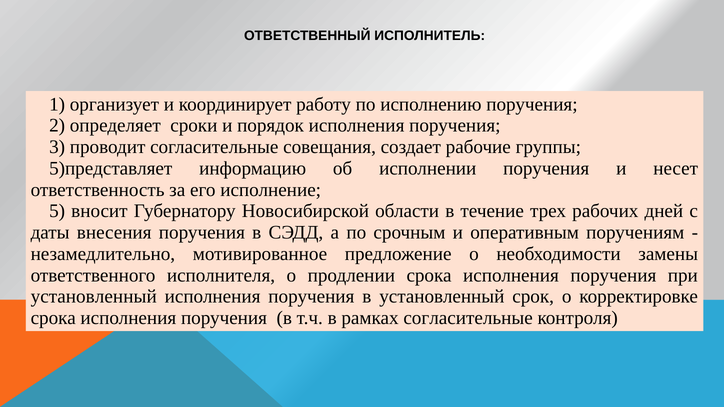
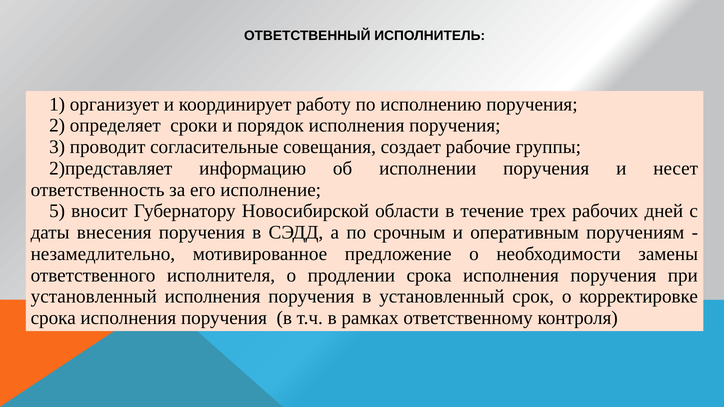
5)представляет: 5)представляет -> 2)представляет (111, 169)
рамках согласительные: согласительные -> ответственному (468, 318)
